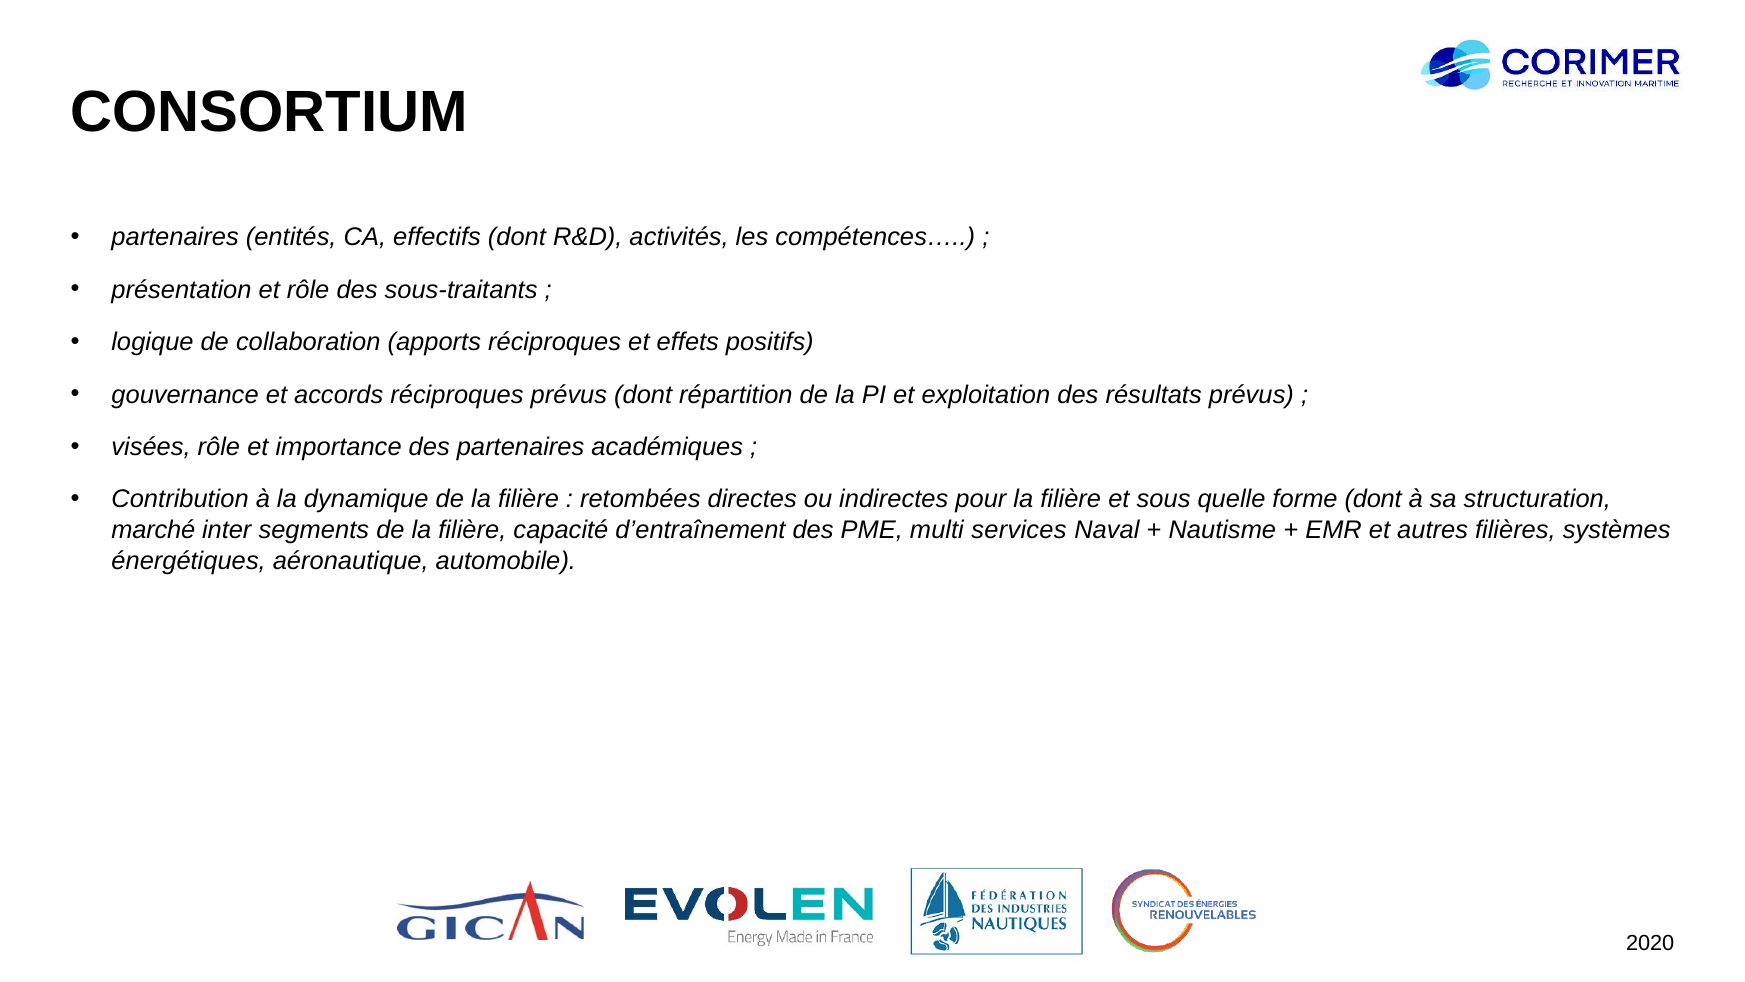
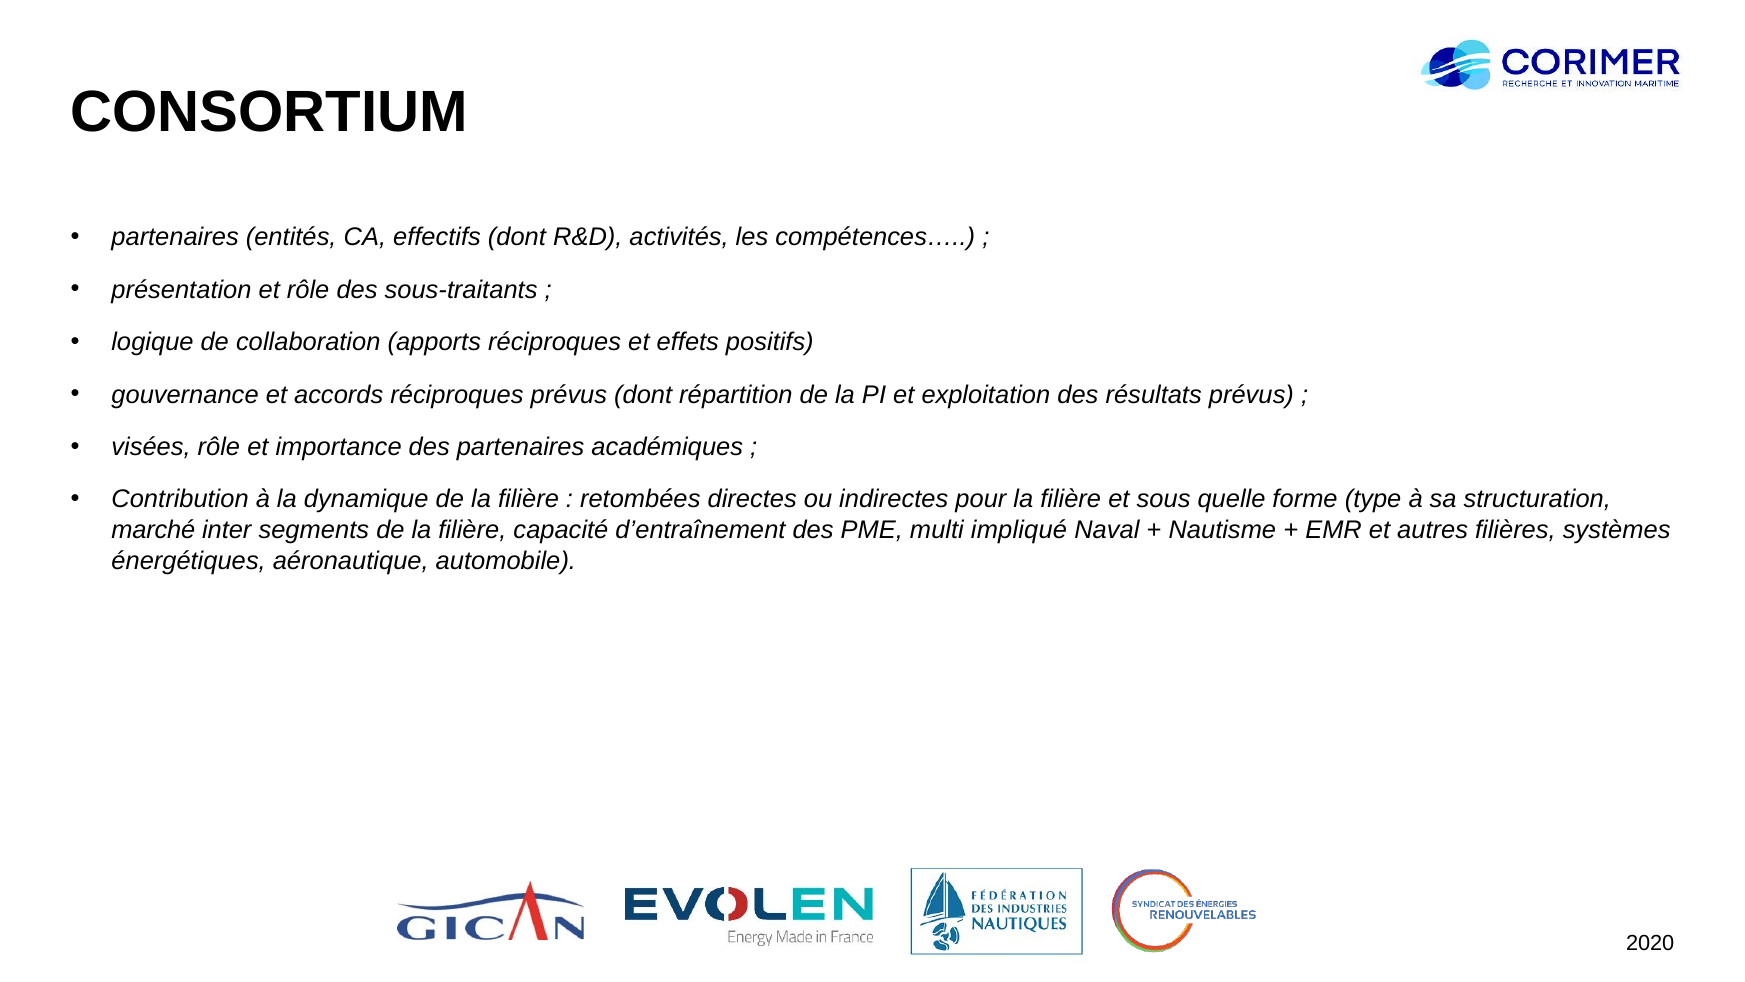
forme dont: dont -> type (1373, 499)
services: services -> impliqué (1019, 530)
